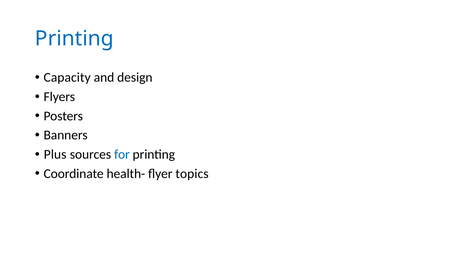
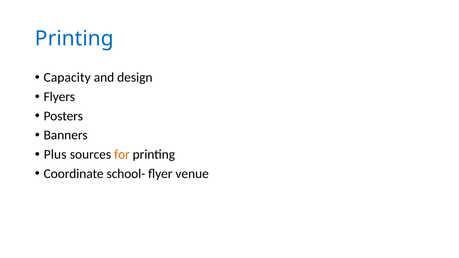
for colour: blue -> orange (122, 155)
health-: health- -> school- (126, 174)
topics: topics -> venue (192, 174)
